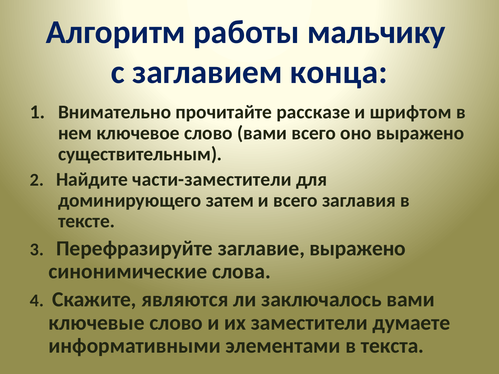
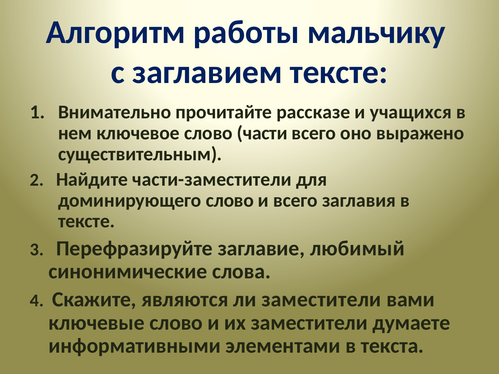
заглавием конца: конца -> тексте (339, 72)
шрифтом: шрифтом -> учащихся (411, 112)
слово вами: вами -> части (262, 133)
доминирующего затем: затем -> слово (230, 200)
заглавие выражено: выражено -> любимый (357, 248)
ли заключалось: заключалось -> заместители (321, 300)
